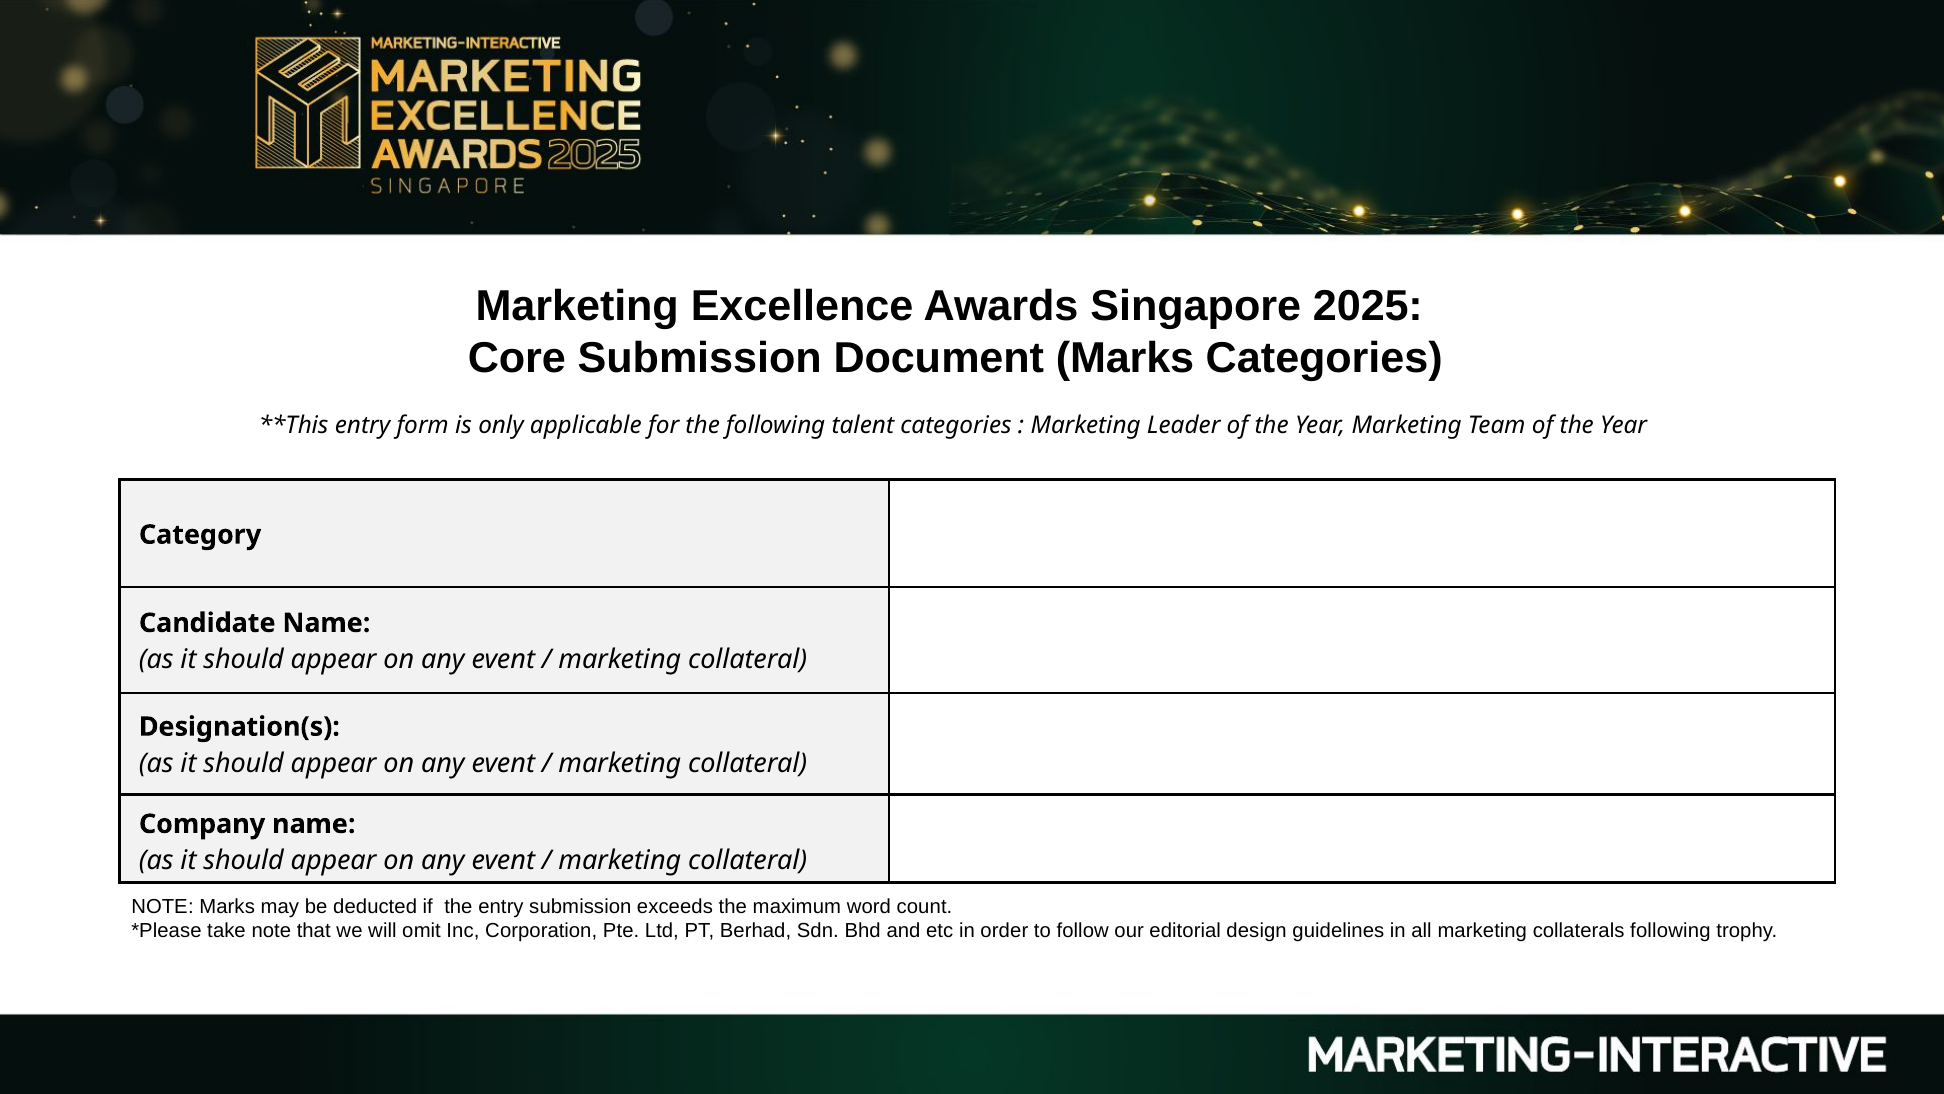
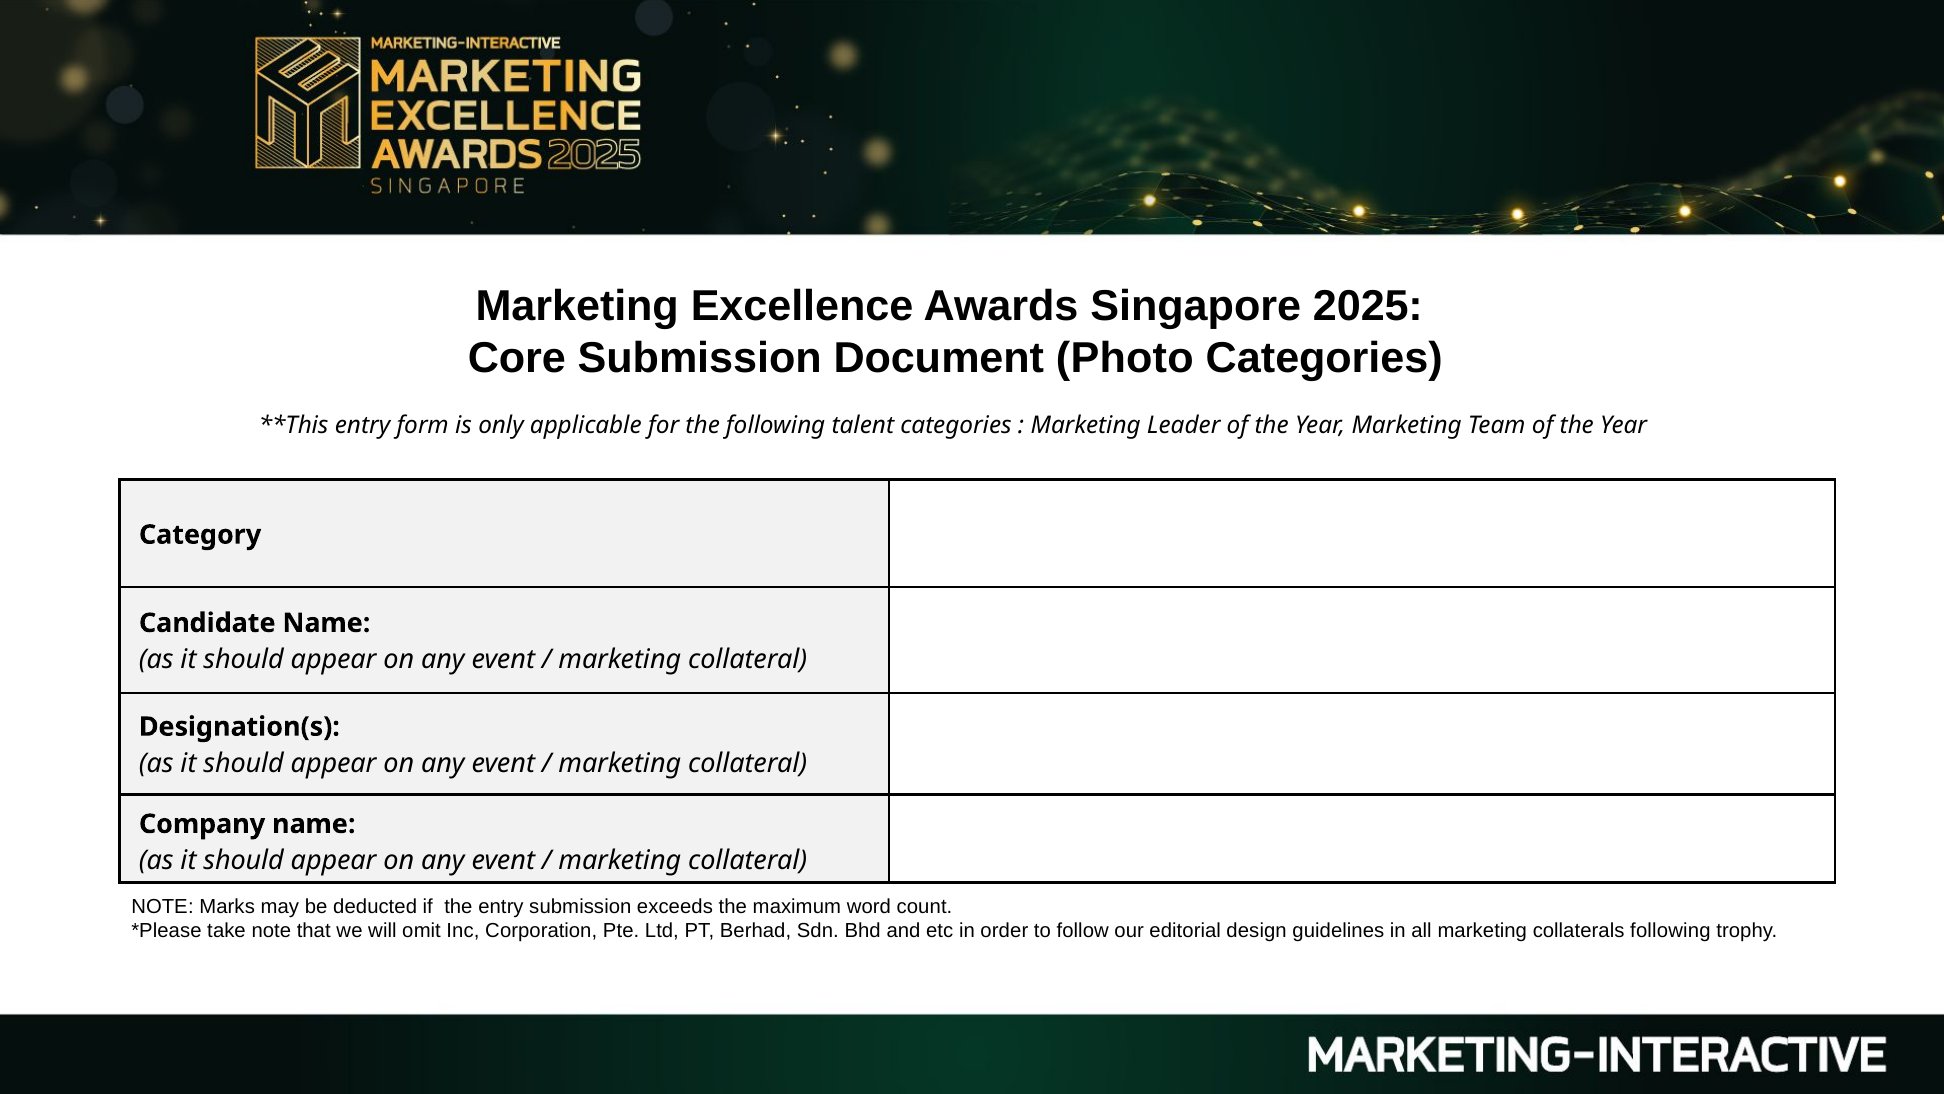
Document Marks: Marks -> Photo (1125, 358)
